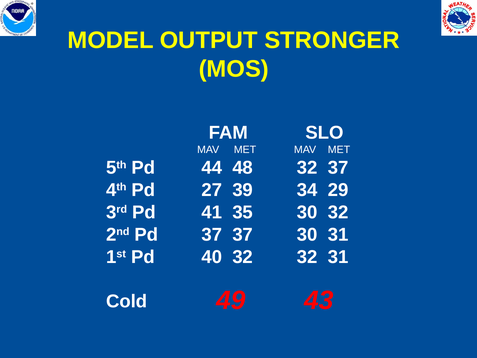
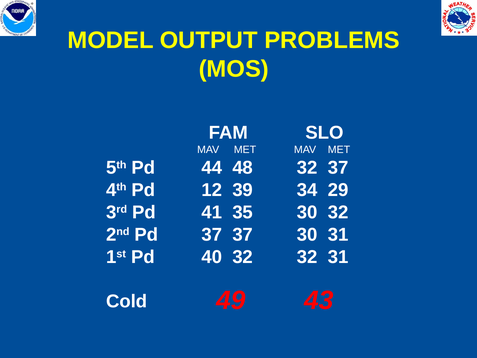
STRONGER: STRONGER -> PROBLEMS (332, 40)
27: 27 -> 12 (212, 190)
